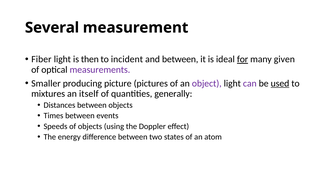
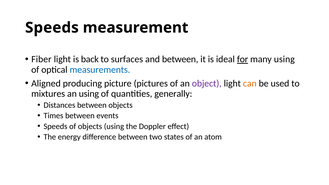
Several: Several -> Speeds (52, 28)
then: then -> back (90, 59)
incident: incident -> surfaces (127, 59)
many given: given -> using (284, 59)
measurements colour: purple -> blue (100, 70)
Smaller: Smaller -> Aligned (46, 83)
can colour: purple -> orange (250, 83)
used underline: present -> none (280, 83)
an itself: itself -> using (89, 94)
